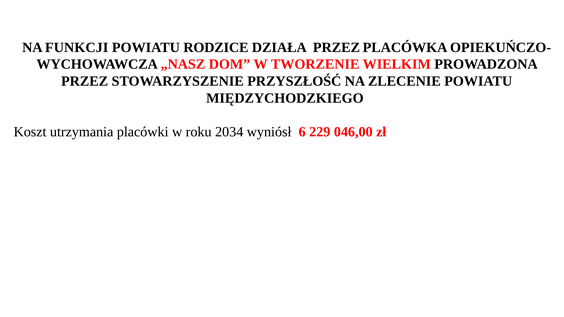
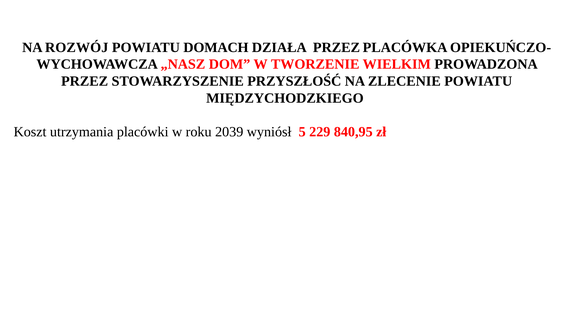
FUNKCJI: FUNKCJI -> ROZWÓJ (77, 47)
RODZICE: RODZICE -> DOMACH (216, 47)
2034: 2034 -> 2039 (229, 132)
6: 6 -> 5 (302, 132)
046,00: 046,00 -> 840,95 (353, 132)
